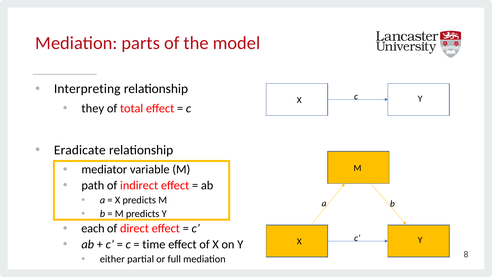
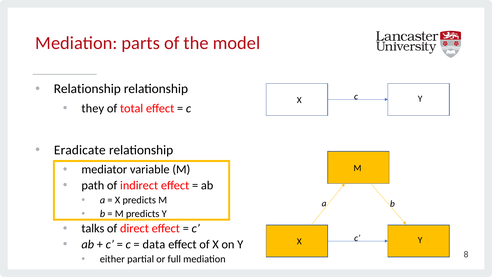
Interpreting: Interpreting -> Relationship (87, 89)
each: each -> talks (93, 228)
time: time -> data (154, 244)
